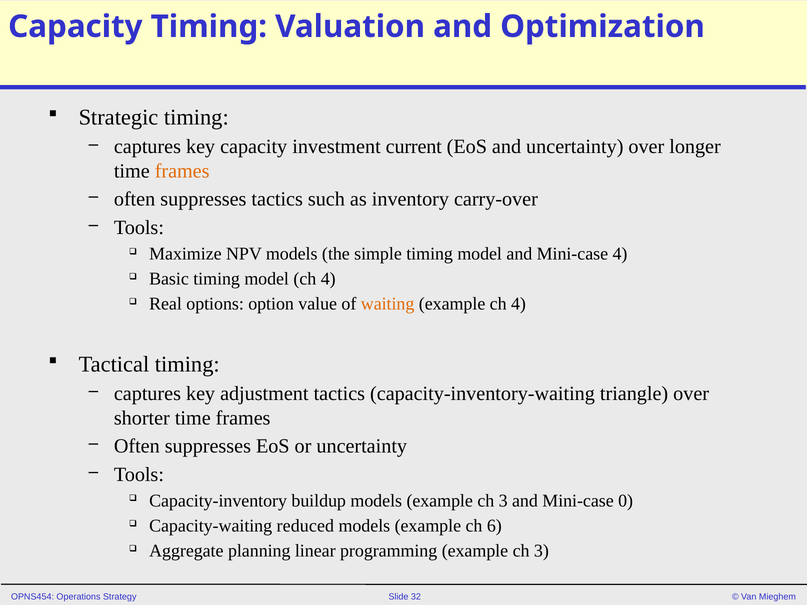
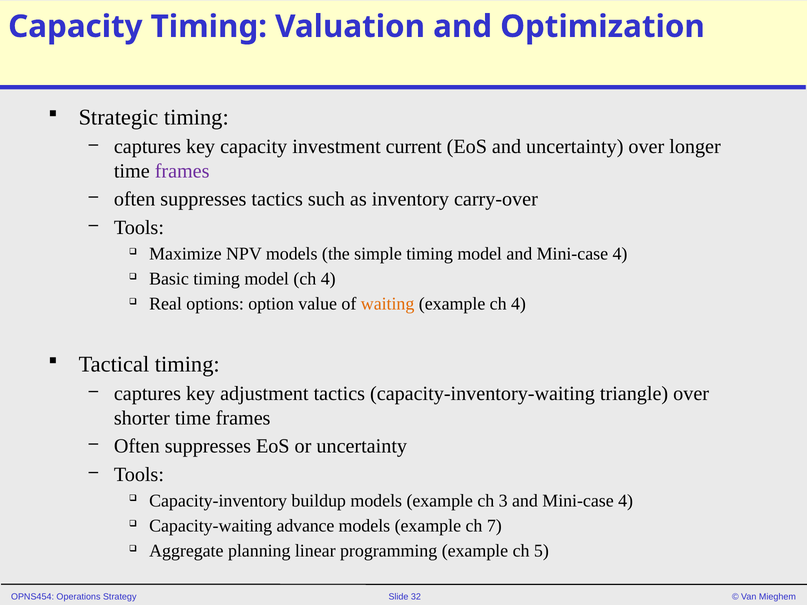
frames colour: orange -> purple (182, 171)
3 and Mini-case 0: 0 -> 4 (626, 501)
reduced: reduced -> advance (305, 526)
6: 6 -> 7 (494, 526)
programming example ch 3: 3 -> 5 (541, 551)
